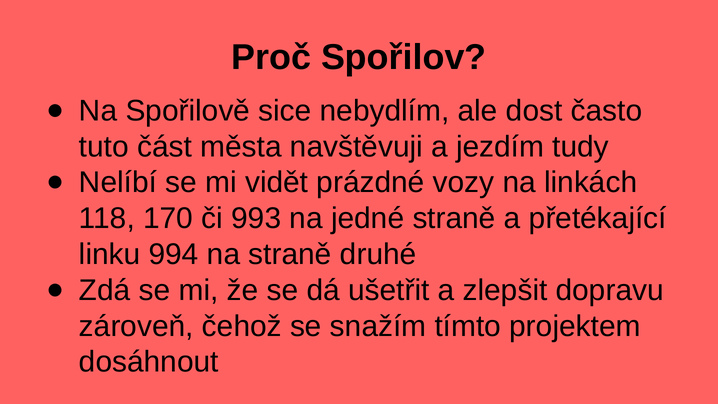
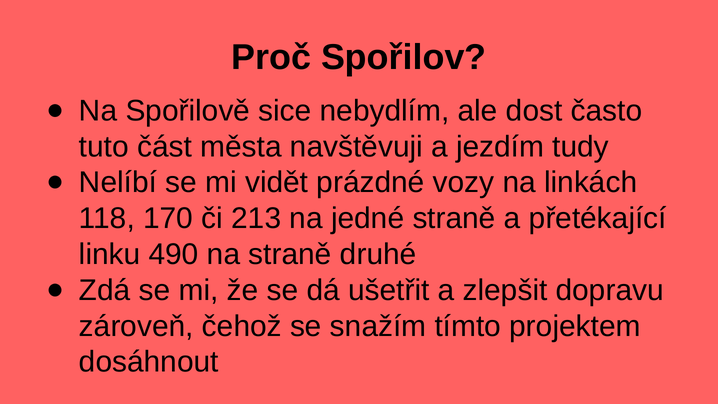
993: 993 -> 213 (256, 218)
994: 994 -> 490 (174, 254)
